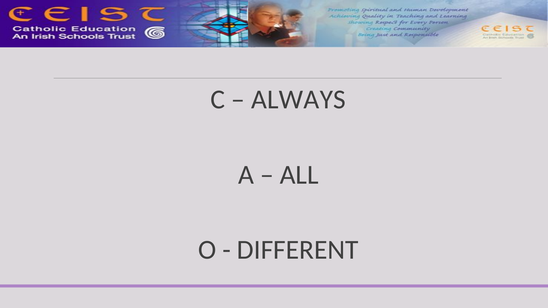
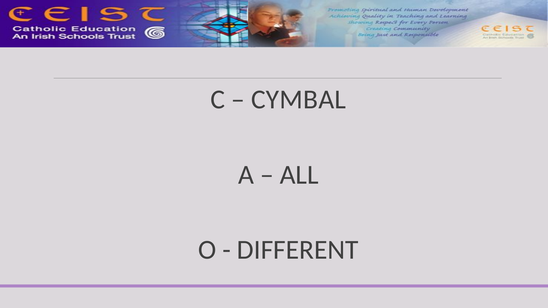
ALWAYS: ALWAYS -> CYMBAL (298, 100)
